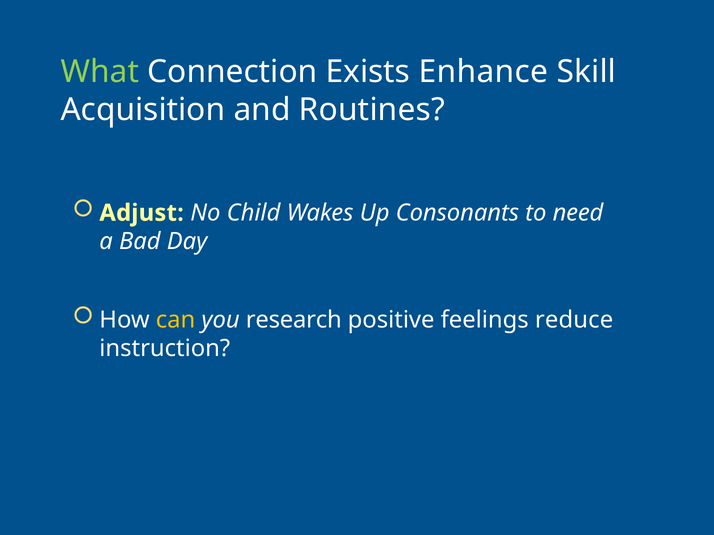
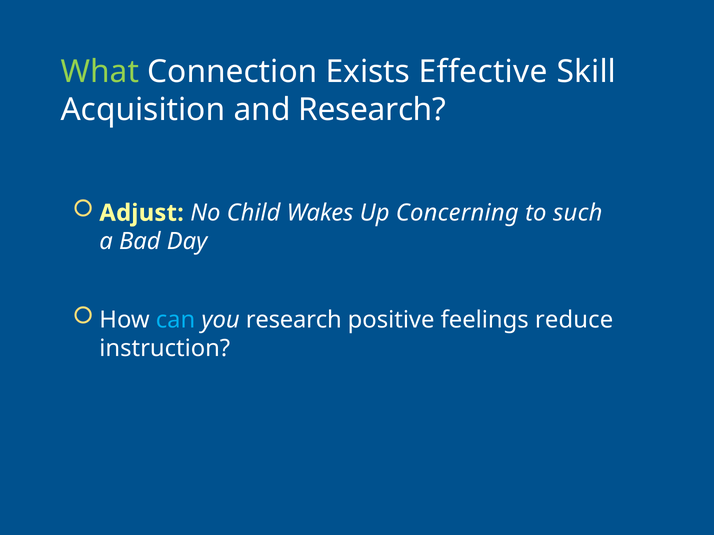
Enhance: Enhance -> Effective (483, 72)
and Routines: Routines -> Research (372, 110)
Consonants: Consonants -> Concerning (457, 213)
need: need -> such (578, 213)
can colour: yellow -> light blue (176, 320)
